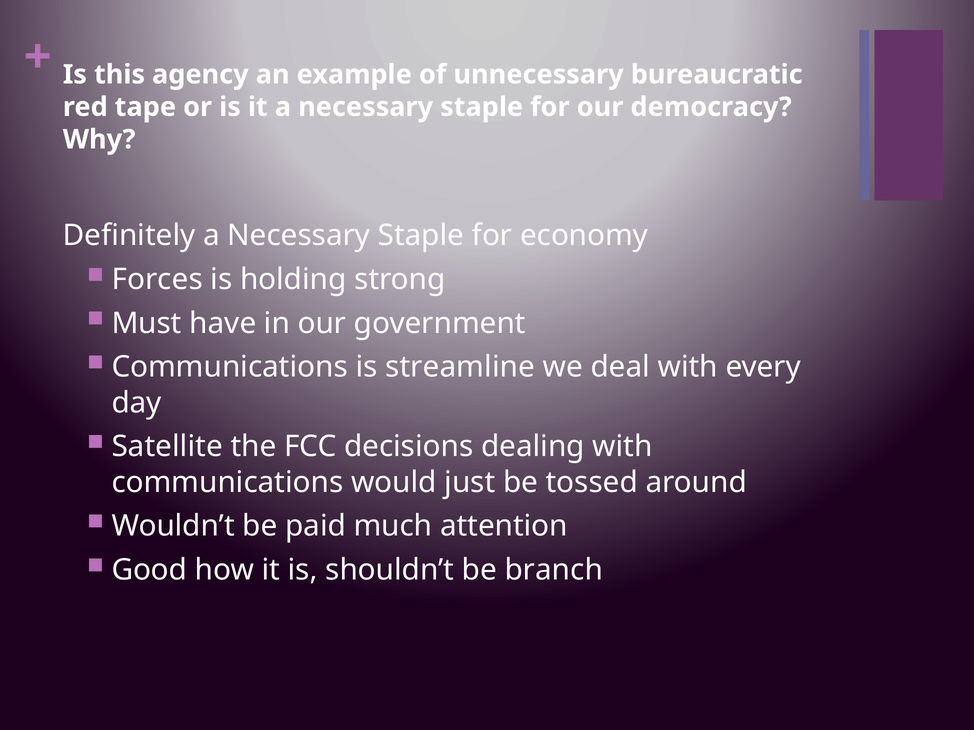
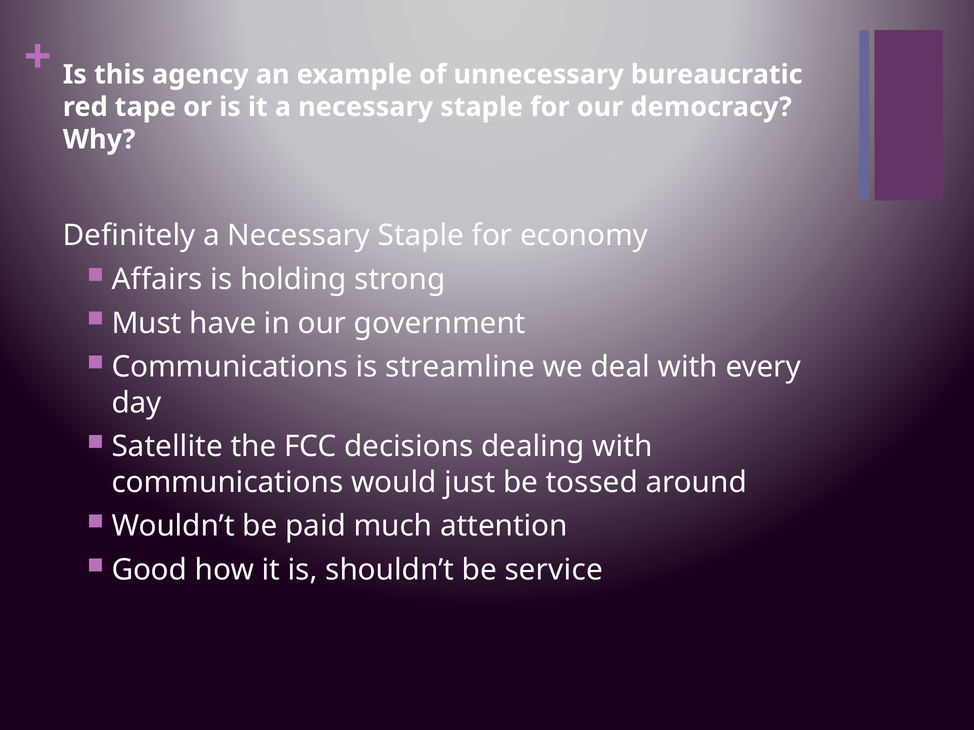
Forces: Forces -> Affairs (157, 280)
branch: branch -> service (554, 570)
